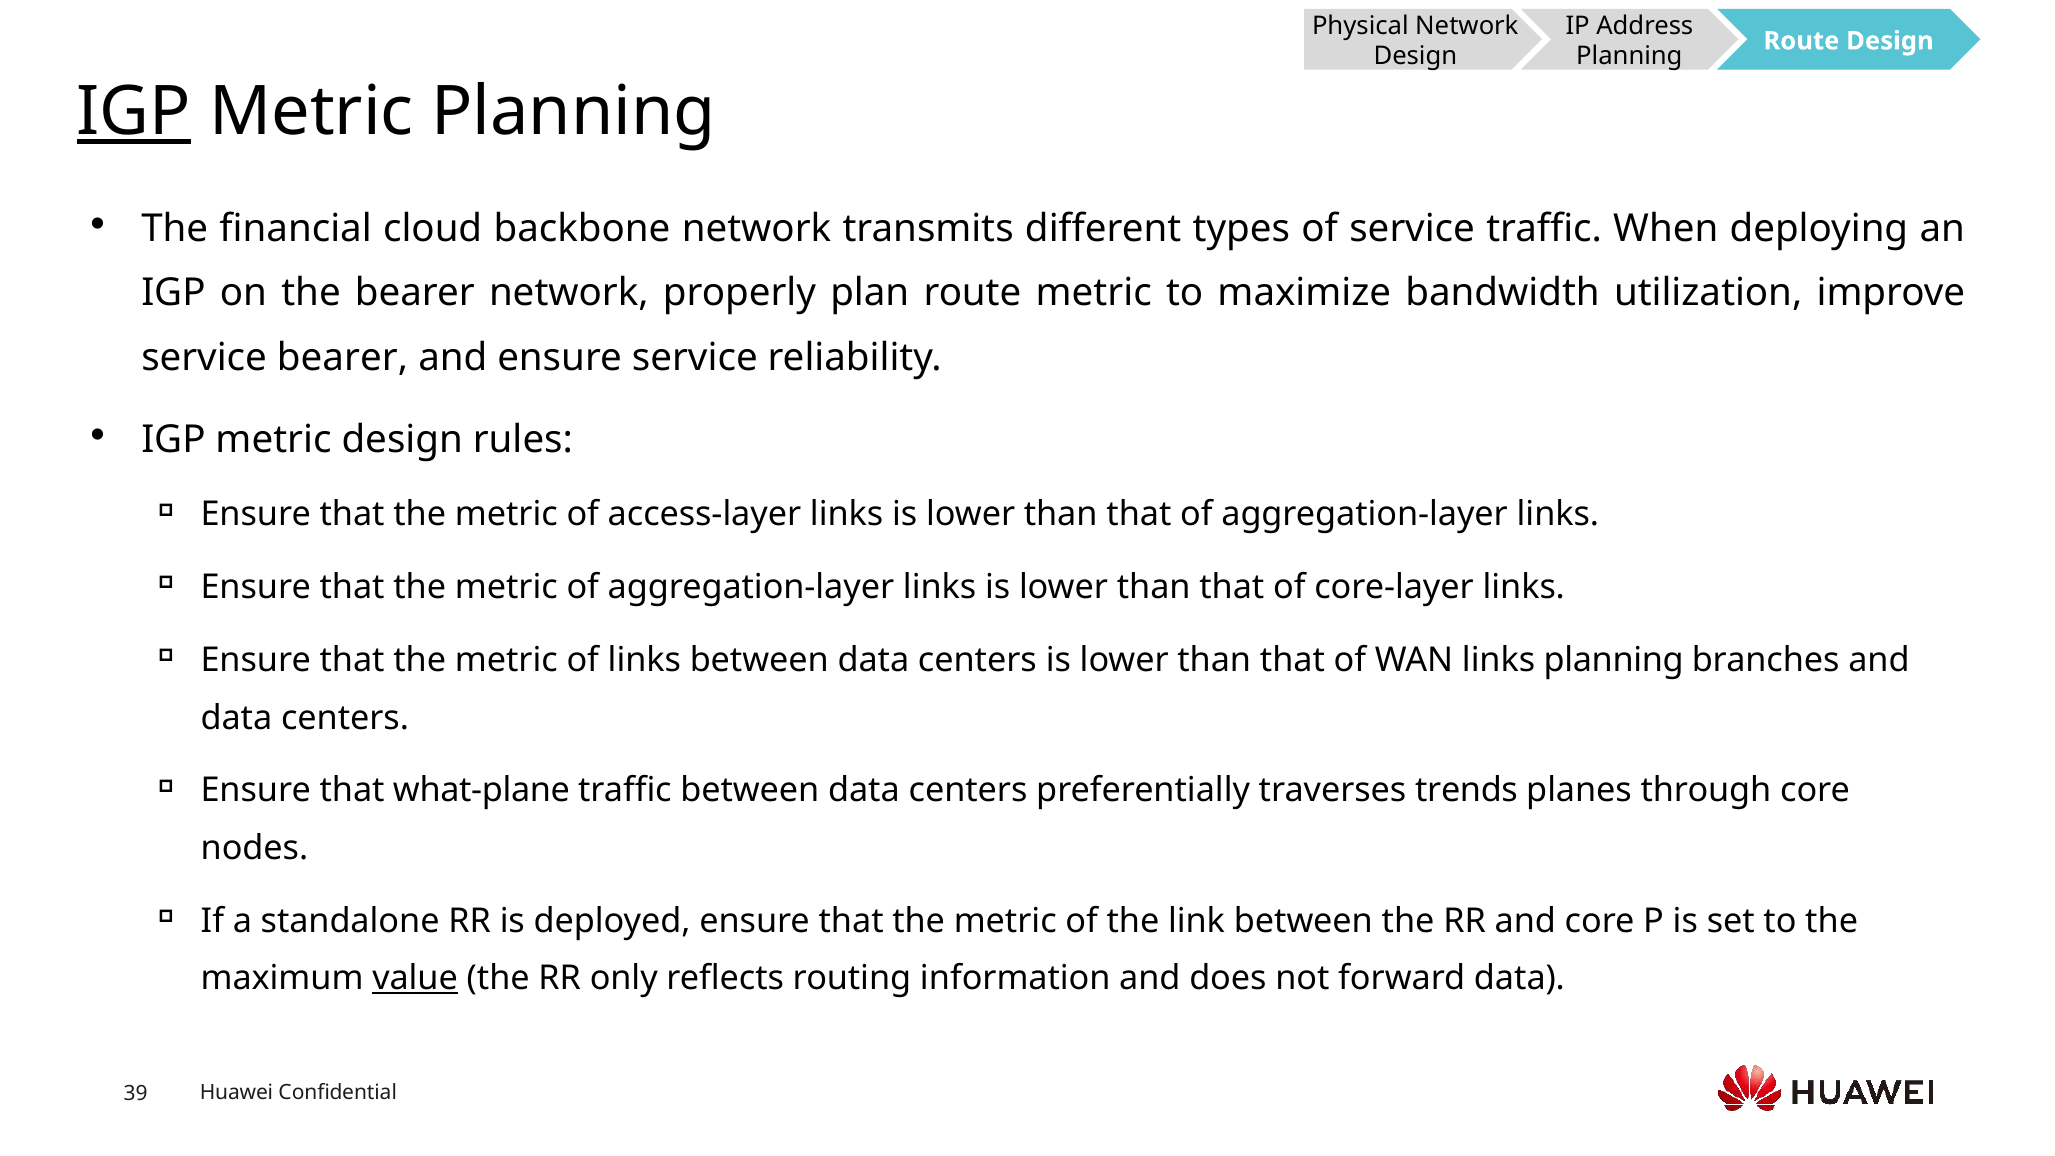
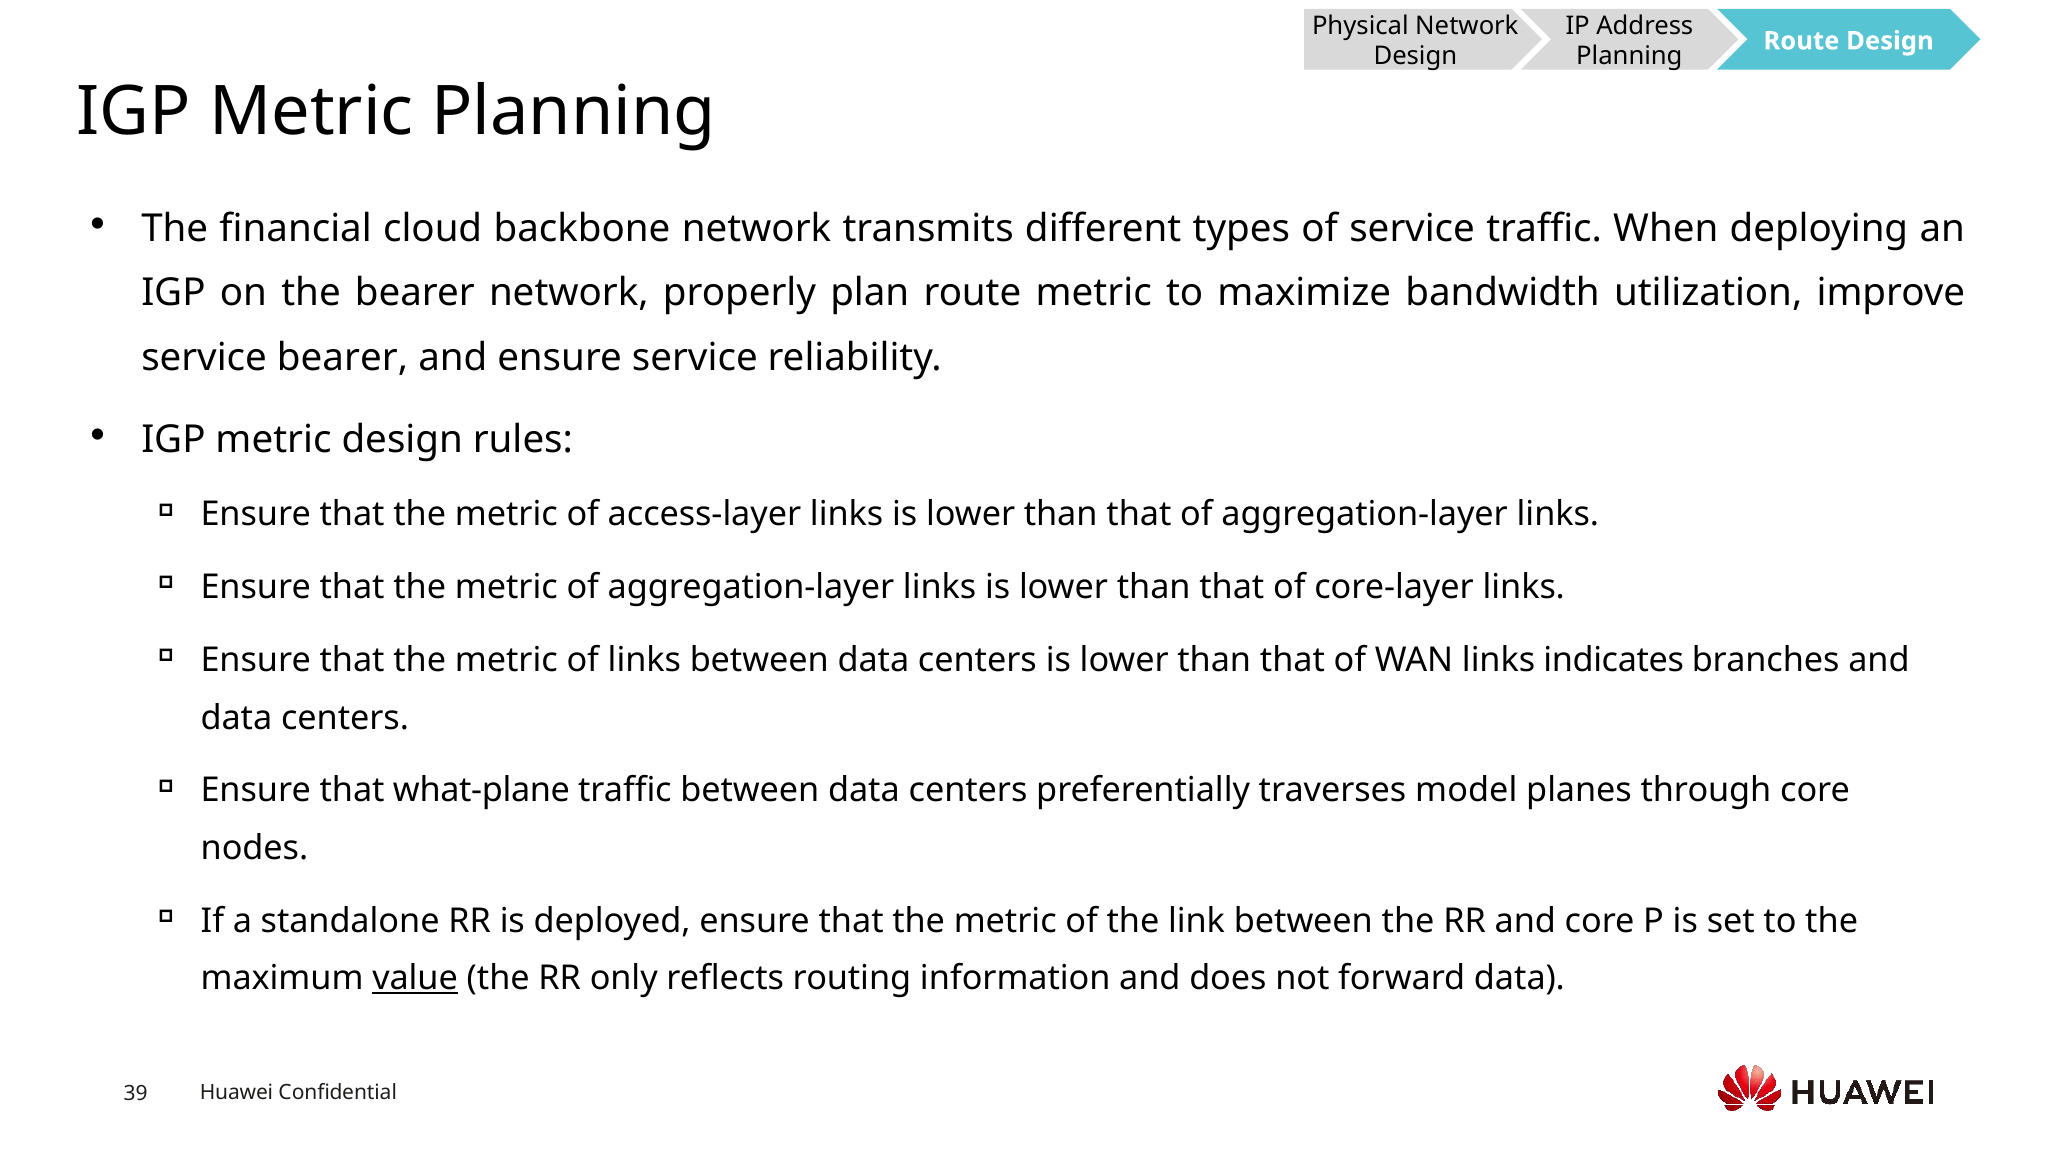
IGP underline: present -> none (134, 112)
links planning: planning -> indicates (1614, 660)
trends: trends -> model (1466, 791)
